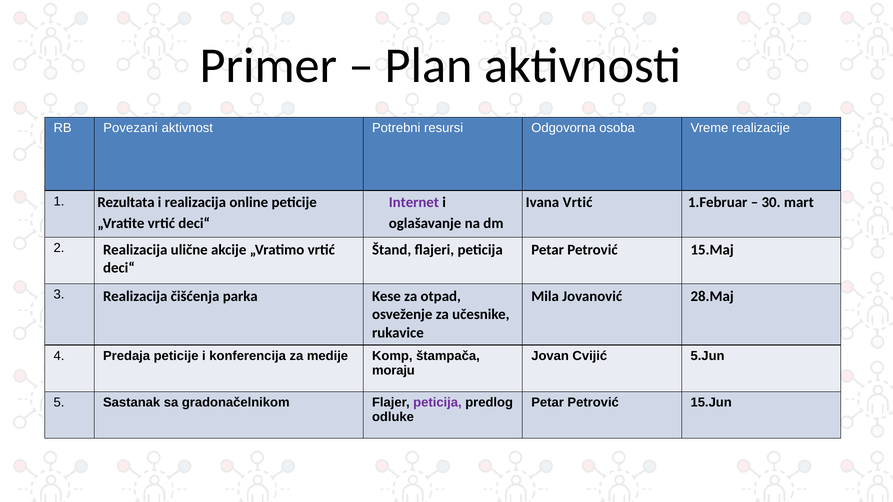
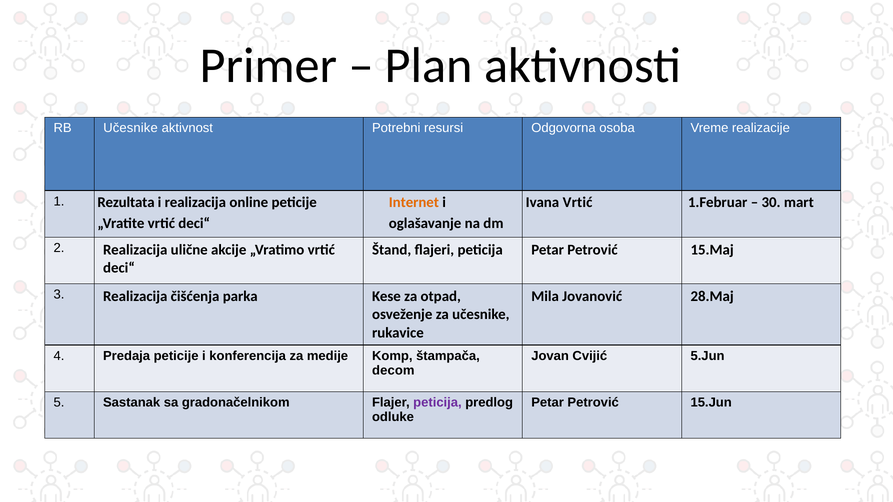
RB Povezani: Povezani -> Učesnike (131, 128)
Internet colour: purple -> orange (414, 203)
moraju: moraju -> decom (393, 371)
